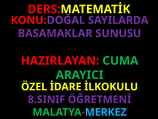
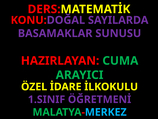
8.SINIF: 8.SINIF -> 1.SINIF (47, 99)
